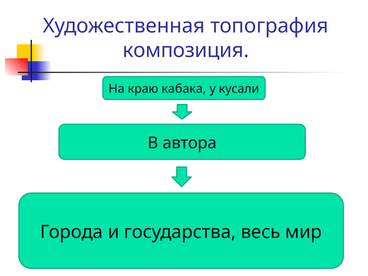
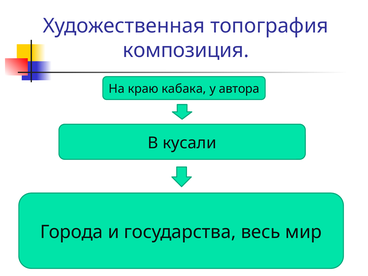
кусали: кусали -> автора (239, 89)
автора: автора -> кусали (190, 143)
